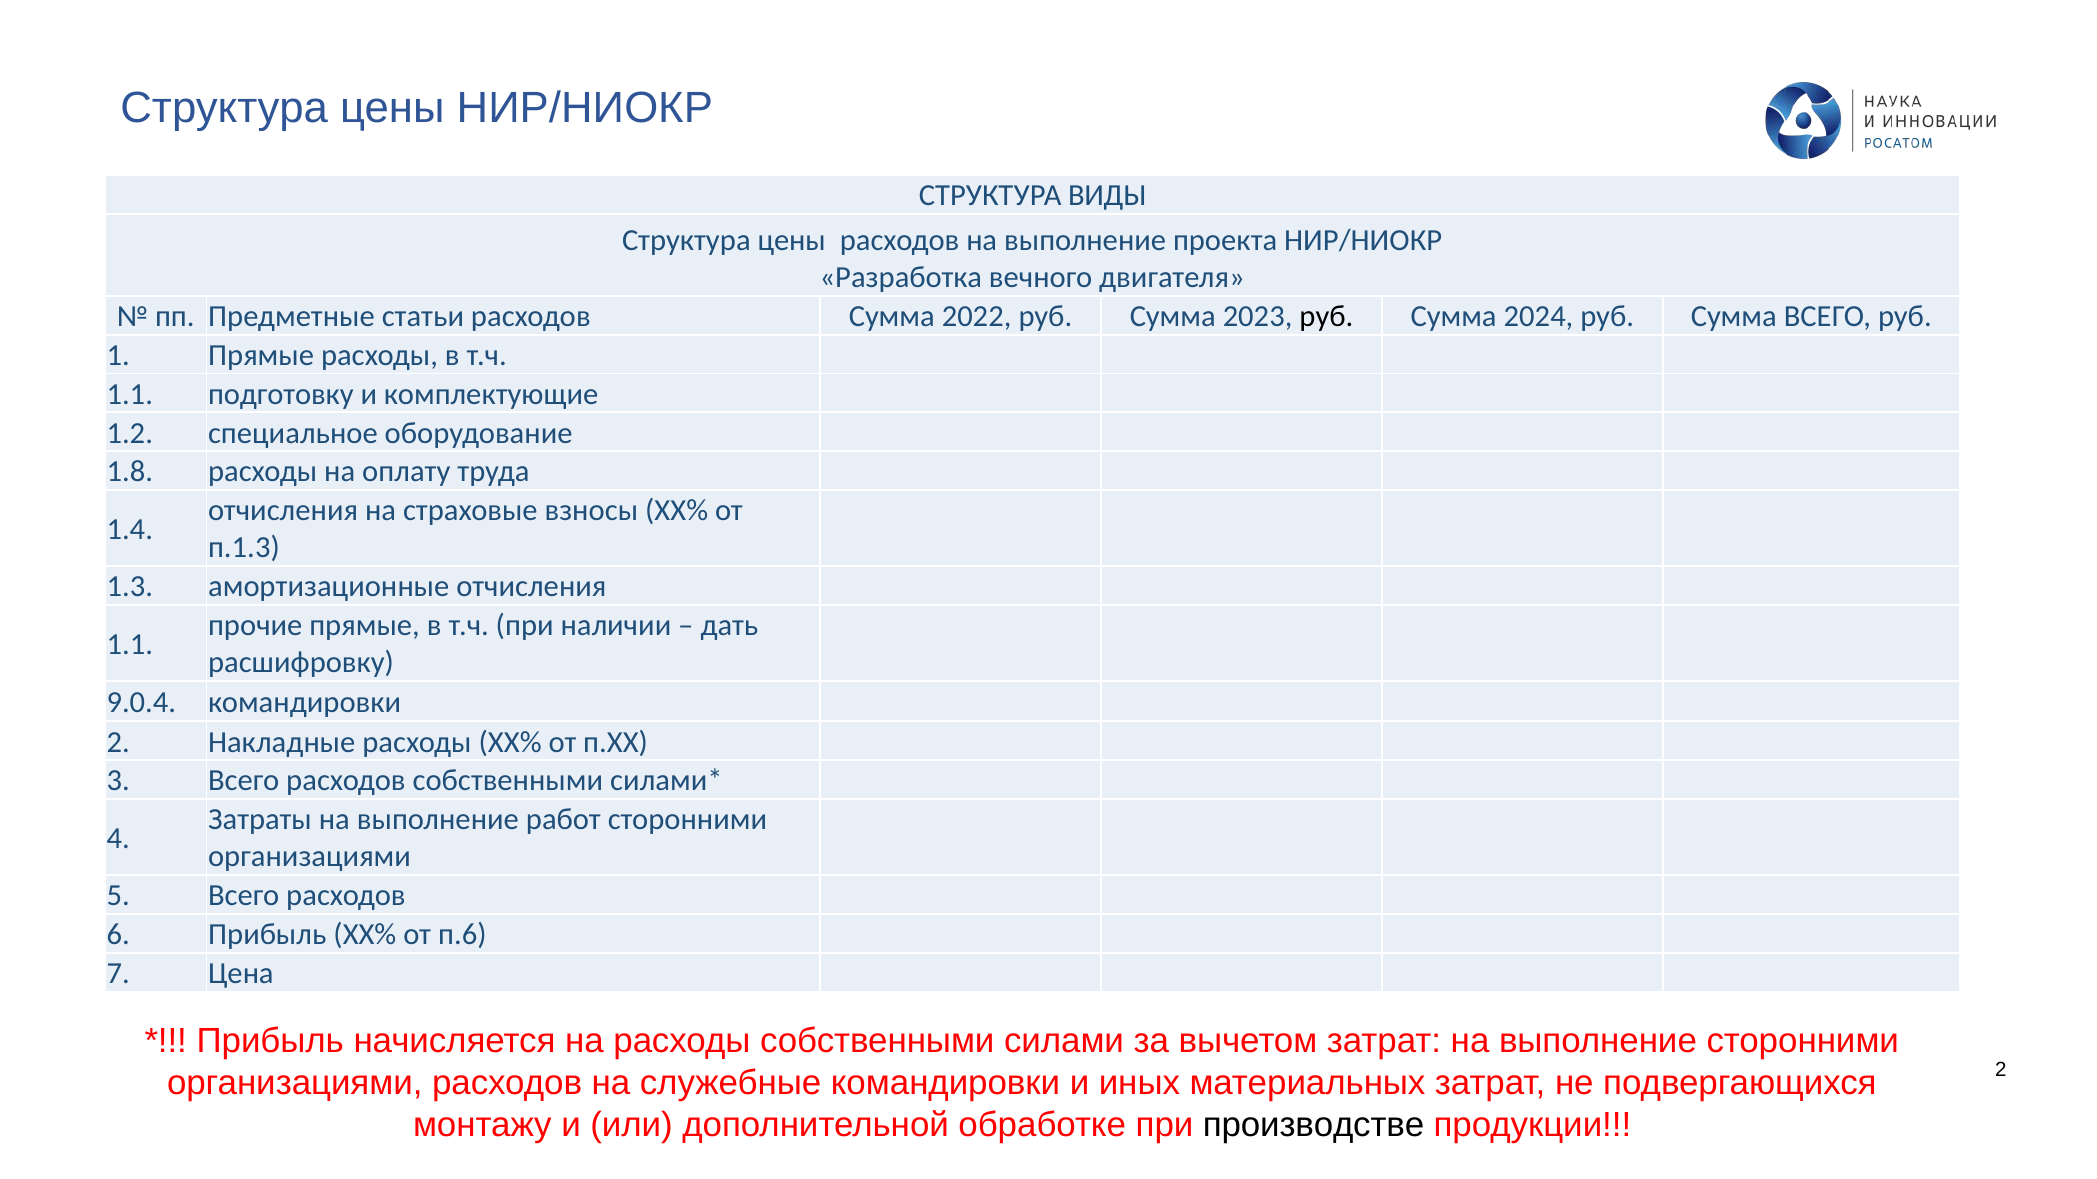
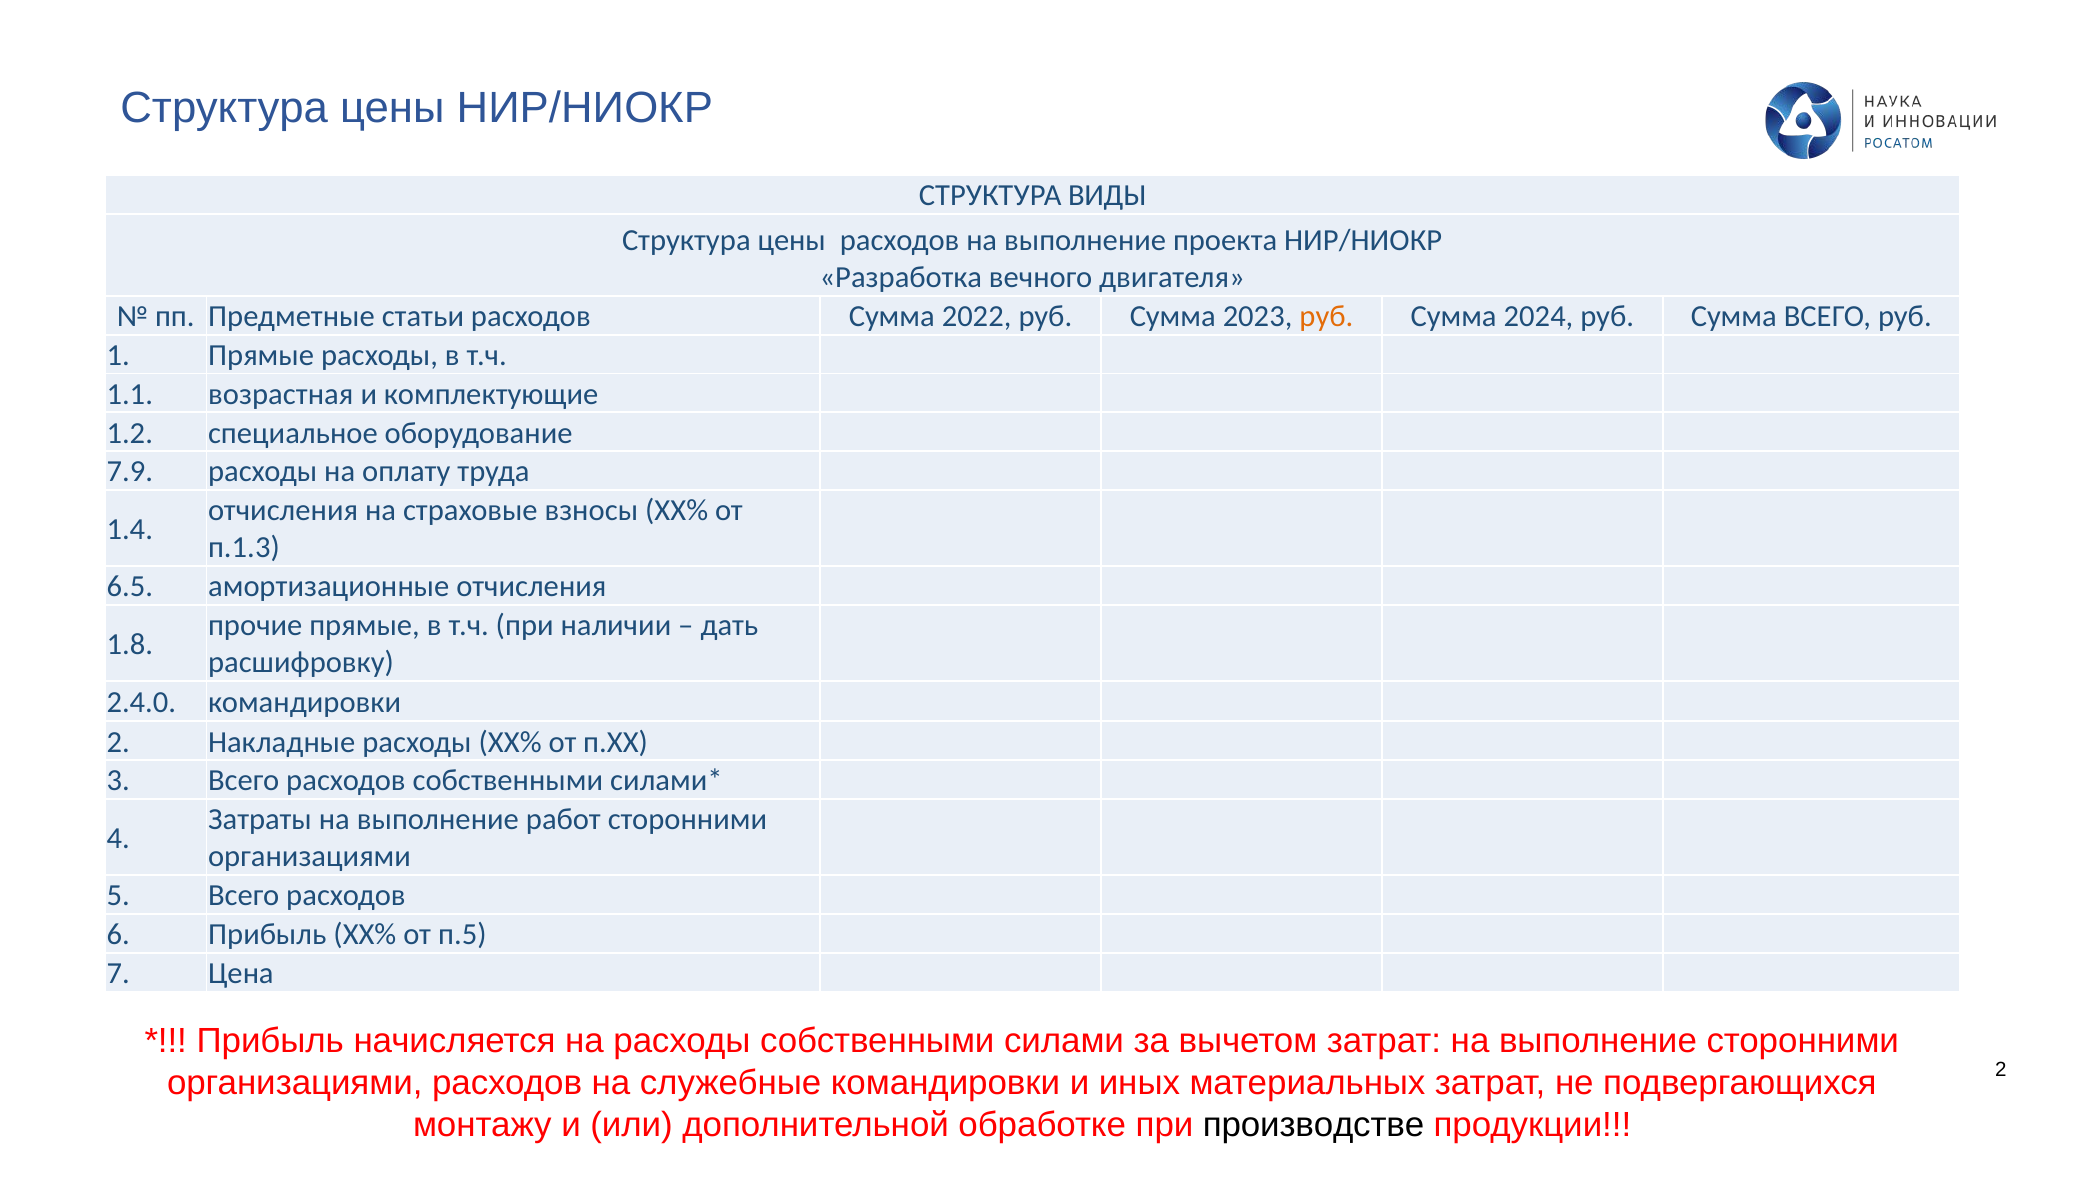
руб colour: black -> orange (1326, 317)
подготовку: подготовку -> возрастная (281, 394)
1.8: 1.8 -> 7.9 (130, 472)
1.3: 1.3 -> 6.5 (130, 587)
1.1: 1.1 -> 1.8 (130, 645)
9.0.4: 9.0.4 -> 2.4.0 (141, 703)
п.6: п.6 -> п.5 (462, 935)
